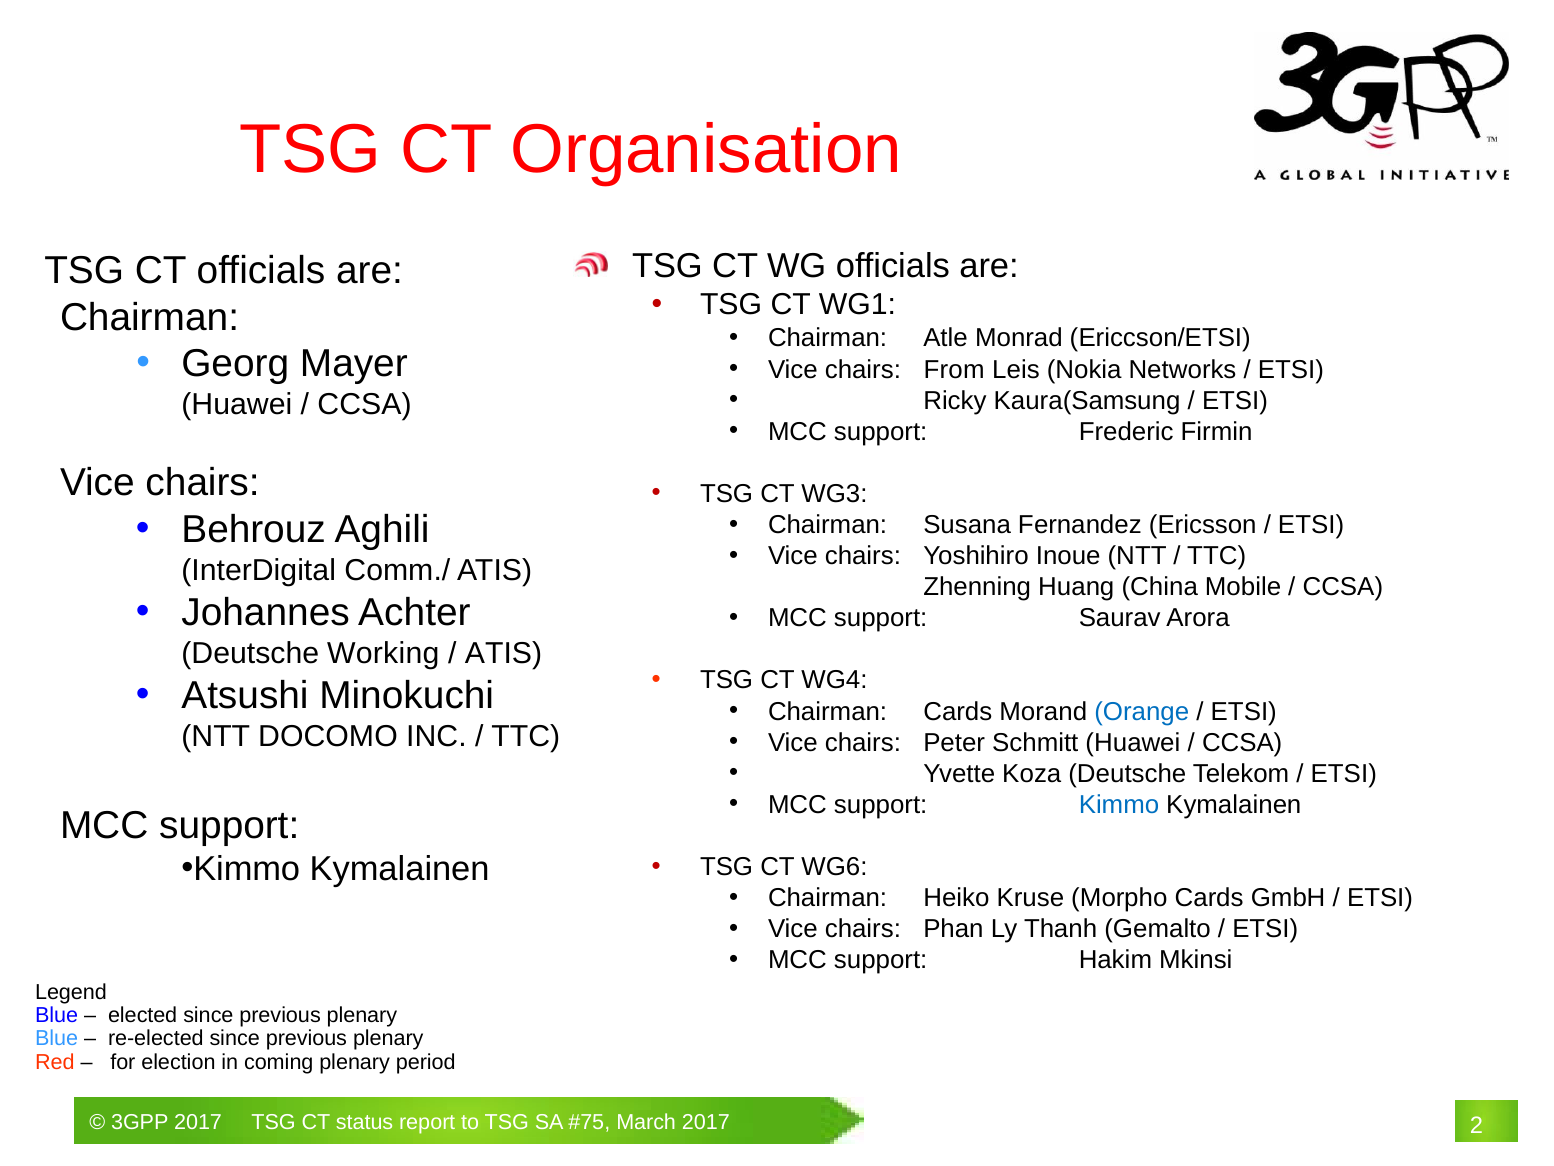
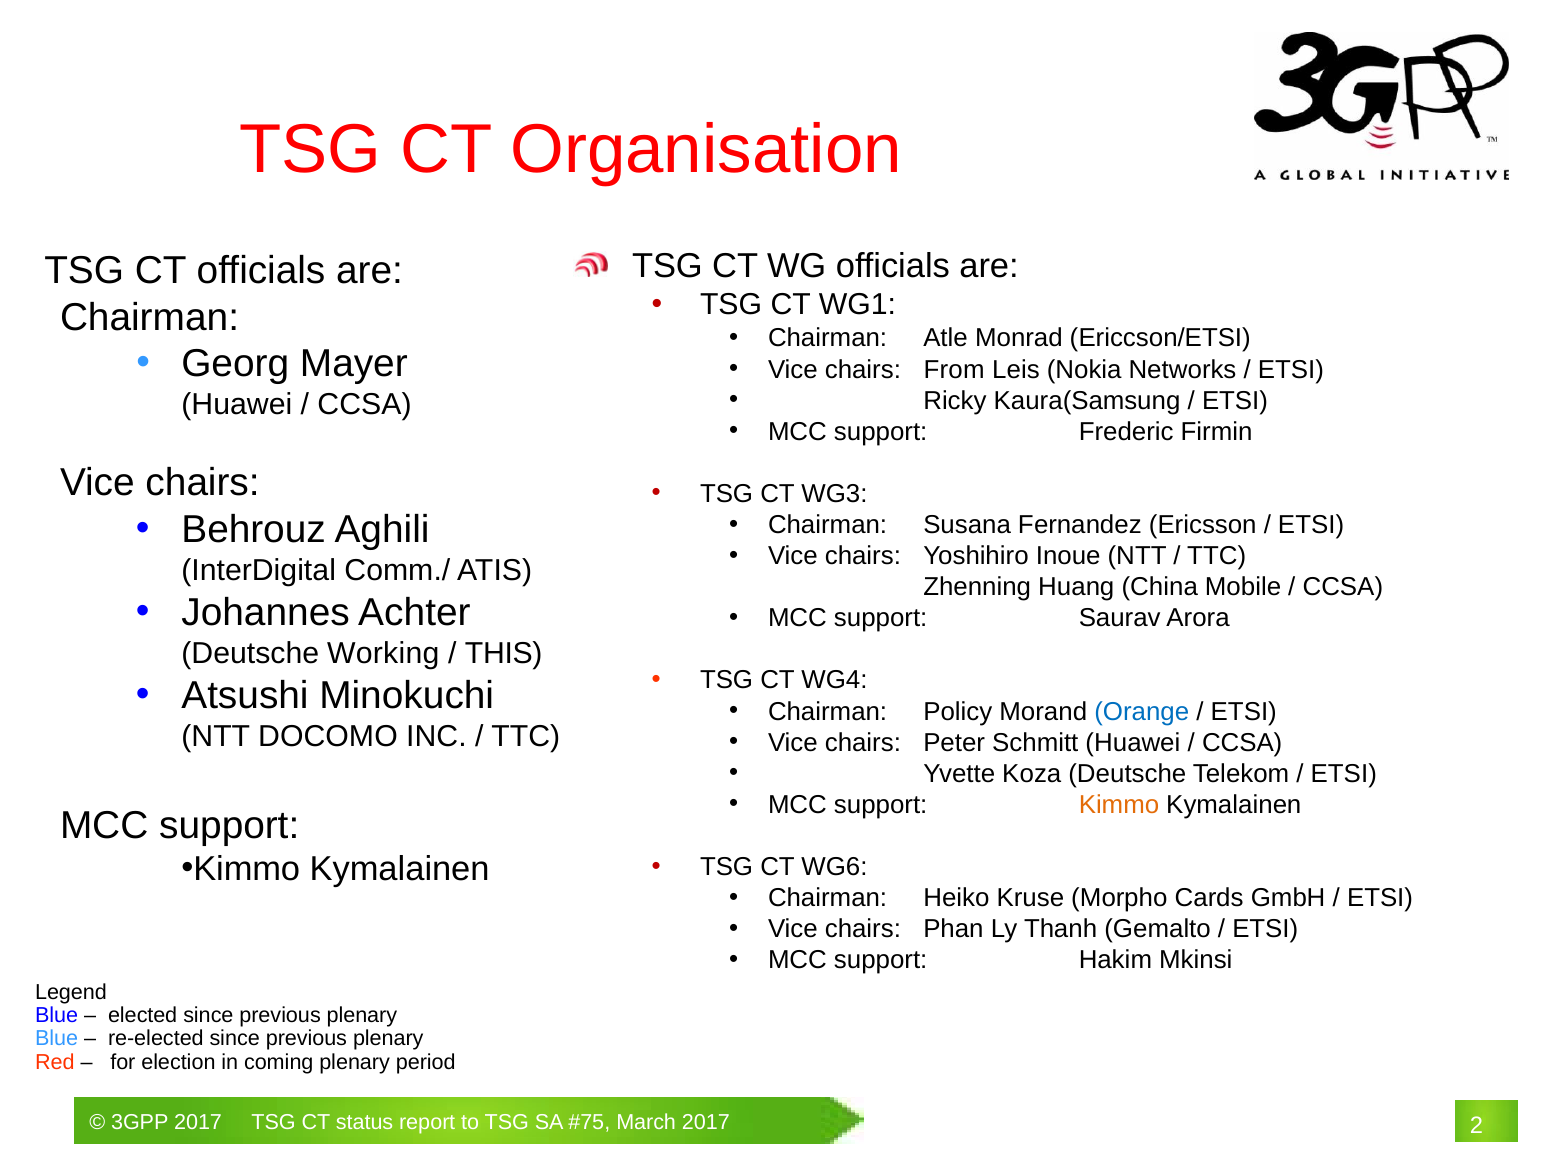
ATIS: ATIS -> THIS (504, 653)
Chairman Cards: Cards -> Policy (958, 711)
Kimmo colour: blue -> orange (1119, 804)
